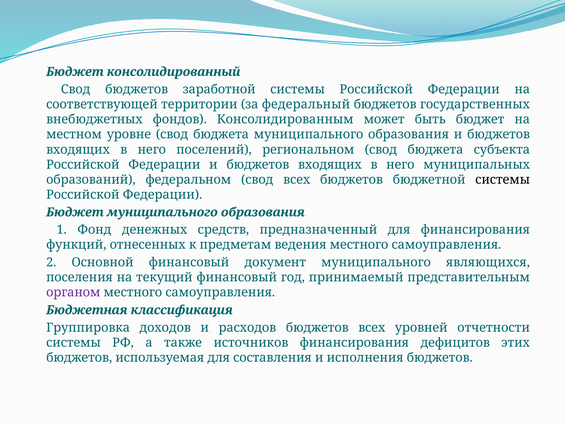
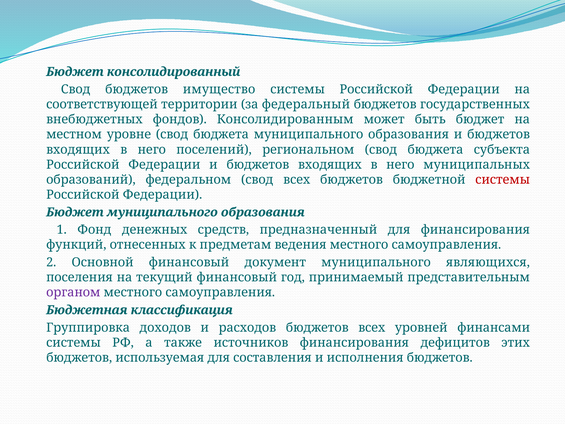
заработной: заработной -> имущество (219, 89)
системы colour: black -> red (503, 180)
отчетности: отчетности -> финансами (494, 327)
